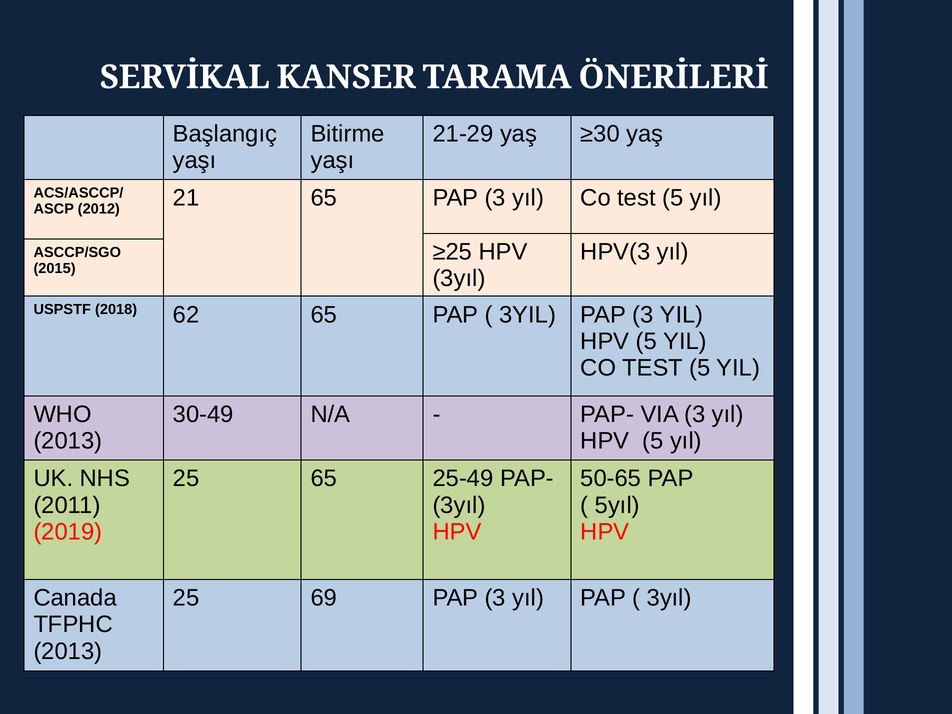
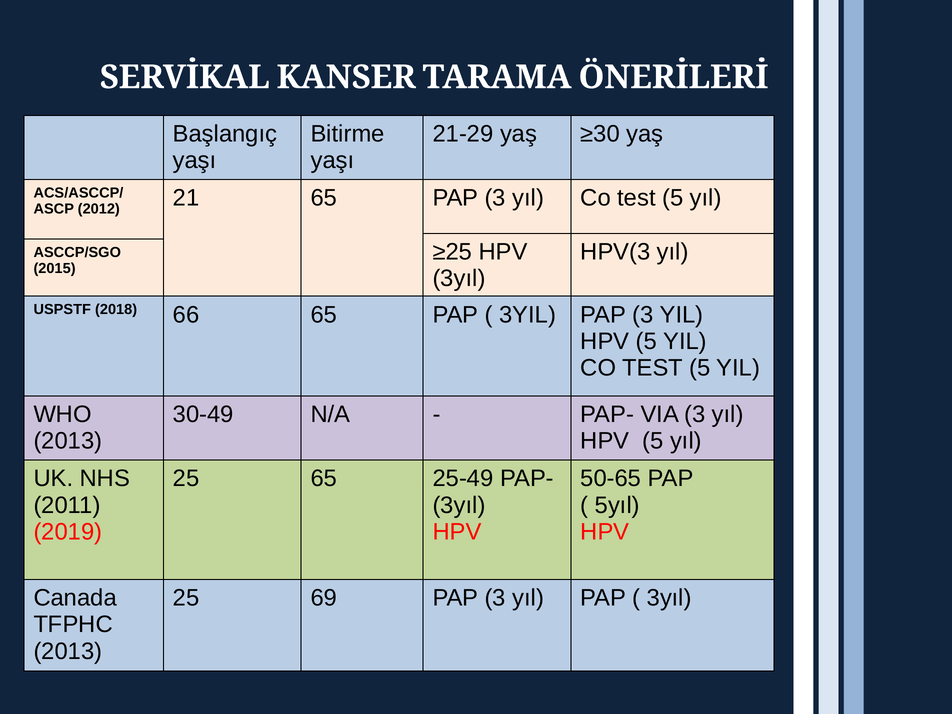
62: 62 -> 66 (186, 315)
